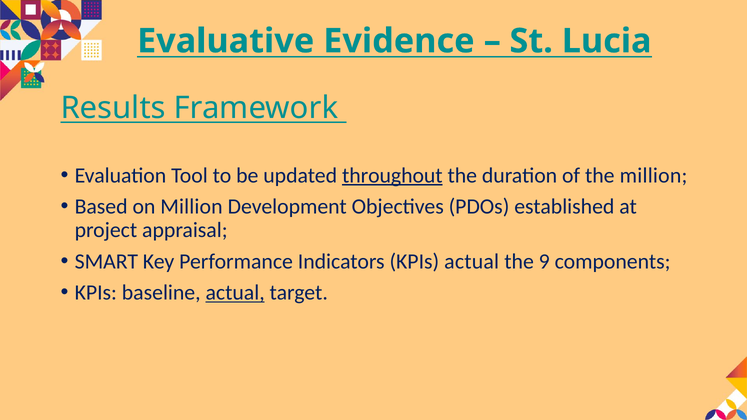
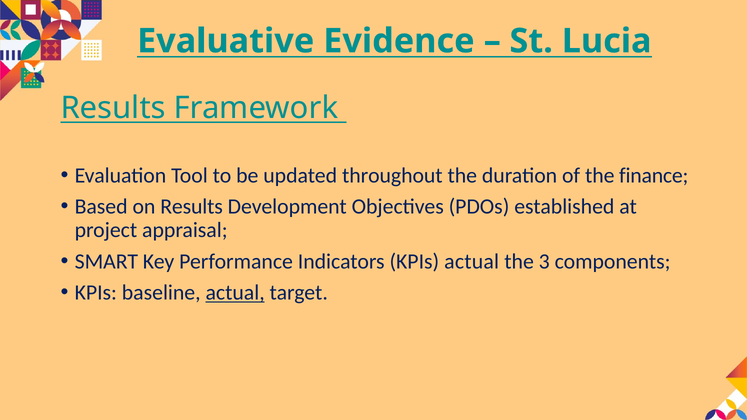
throughout underline: present -> none (392, 175)
the million: million -> finance (654, 175)
on Million: Million -> Results (192, 207)
9: 9 -> 3 (544, 261)
